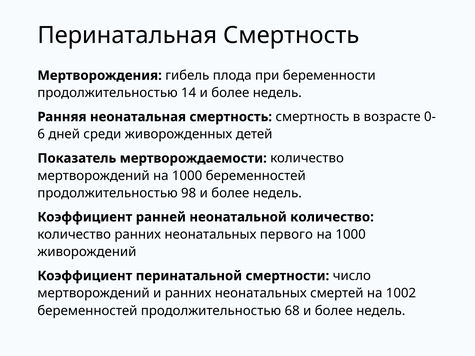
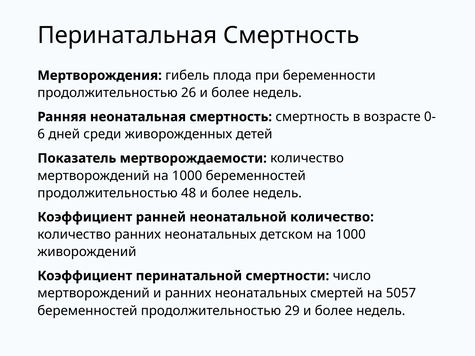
14: 14 -> 26 (189, 93)
98: 98 -> 48 (189, 193)
первого: первого -> детском (286, 235)
1002: 1002 -> 5057 (401, 293)
68: 68 -> 29 (292, 311)
